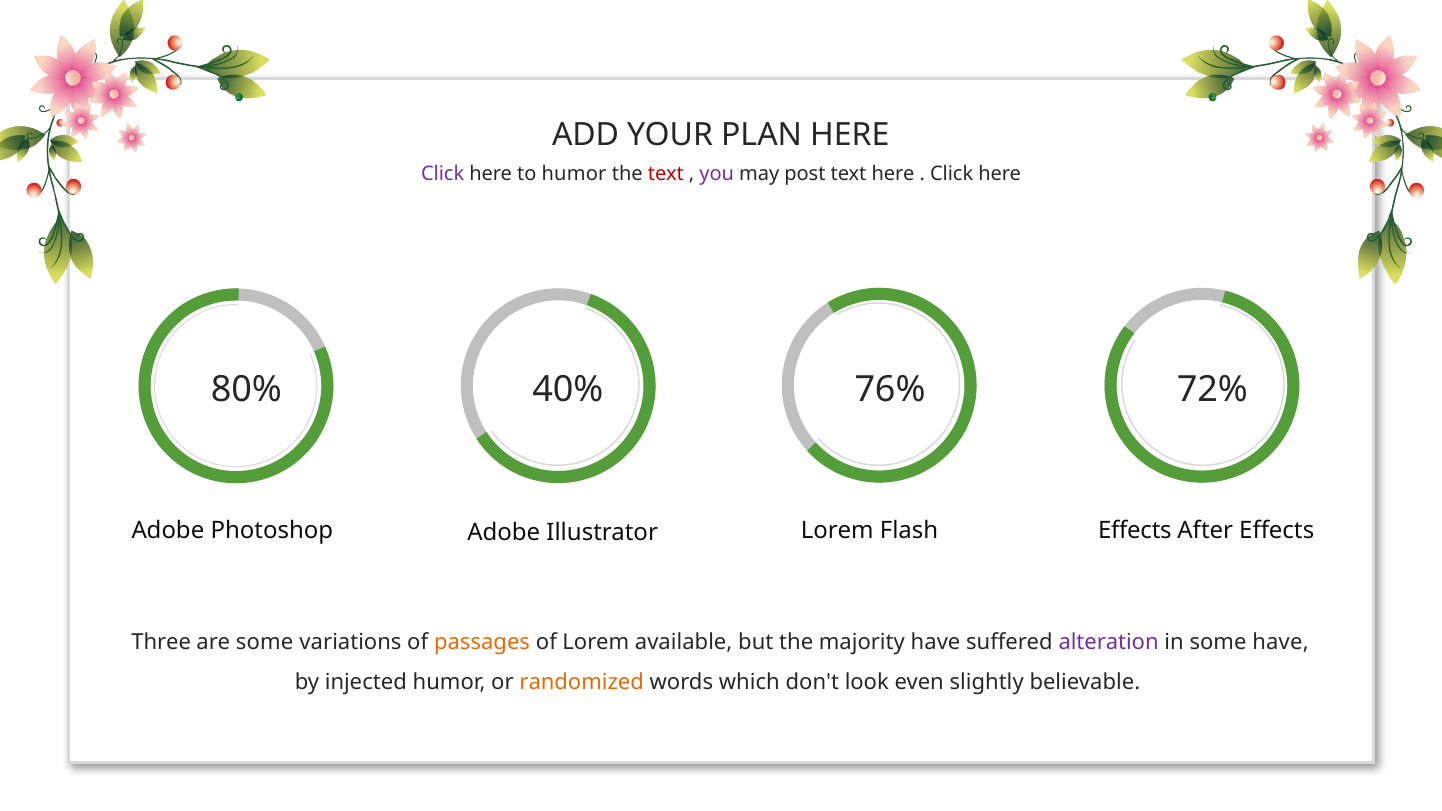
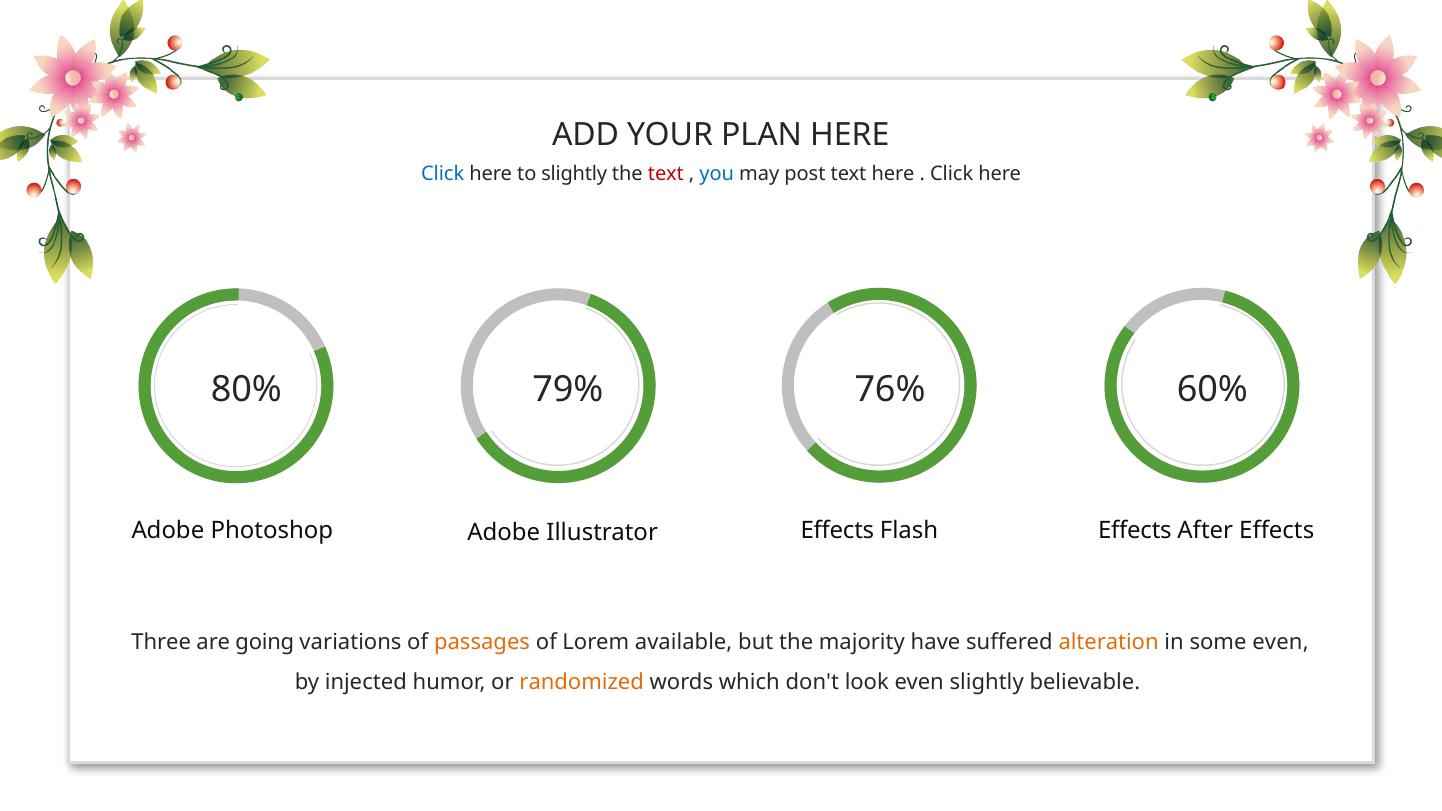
Click colour: purple -> blue (443, 174)
to humor: humor -> slightly (574, 174)
you colour: purple -> blue (717, 174)
40%: 40% -> 79% (568, 389)
72%: 72% -> 60% (1212, 389)
Illustrator Lorem: Lorem -> Effects (837, 531)
are some: some -> going (265, 642)
alteration colour: purple -> orange (1109, 642)
some have: have -> even (1281, 642)
